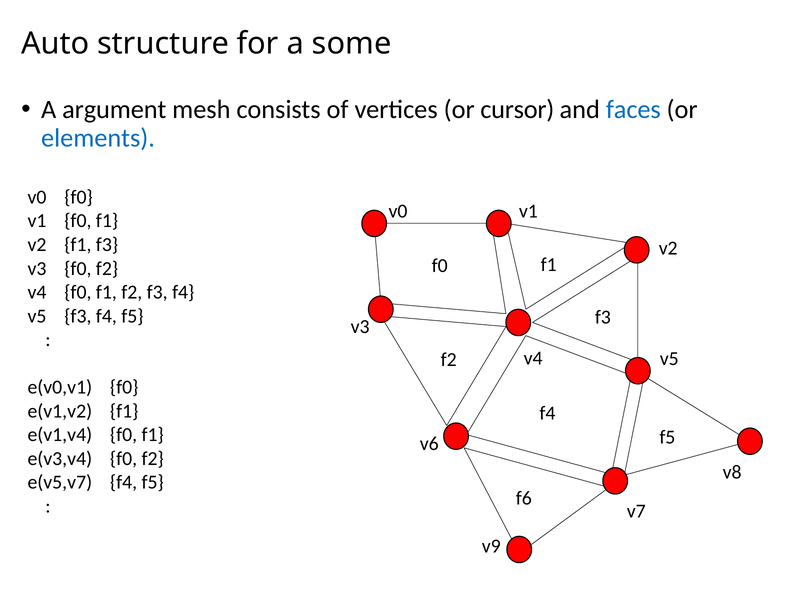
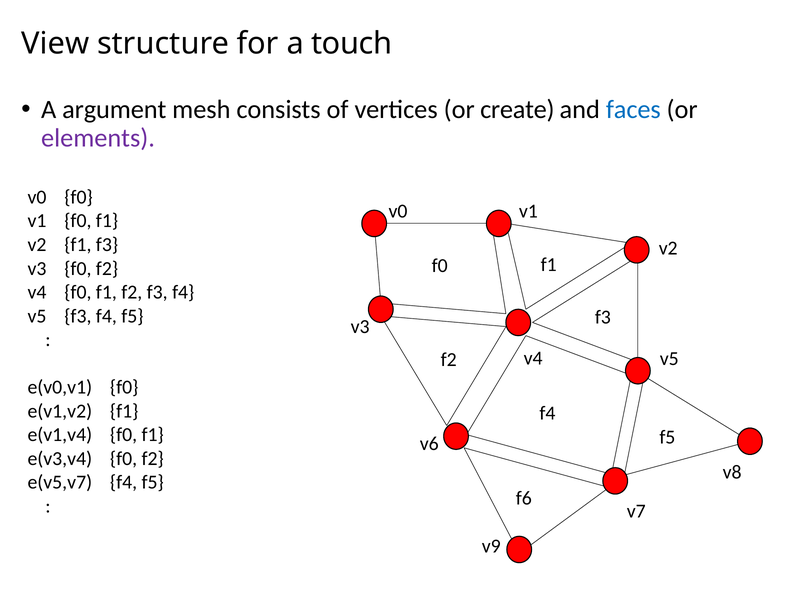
Auto: Auto -> View (55, 44)
some: some -> touch (352, 44)
cursor: cursor -> create (517, 109)
elements colour: blue -> purple (98, 138)
